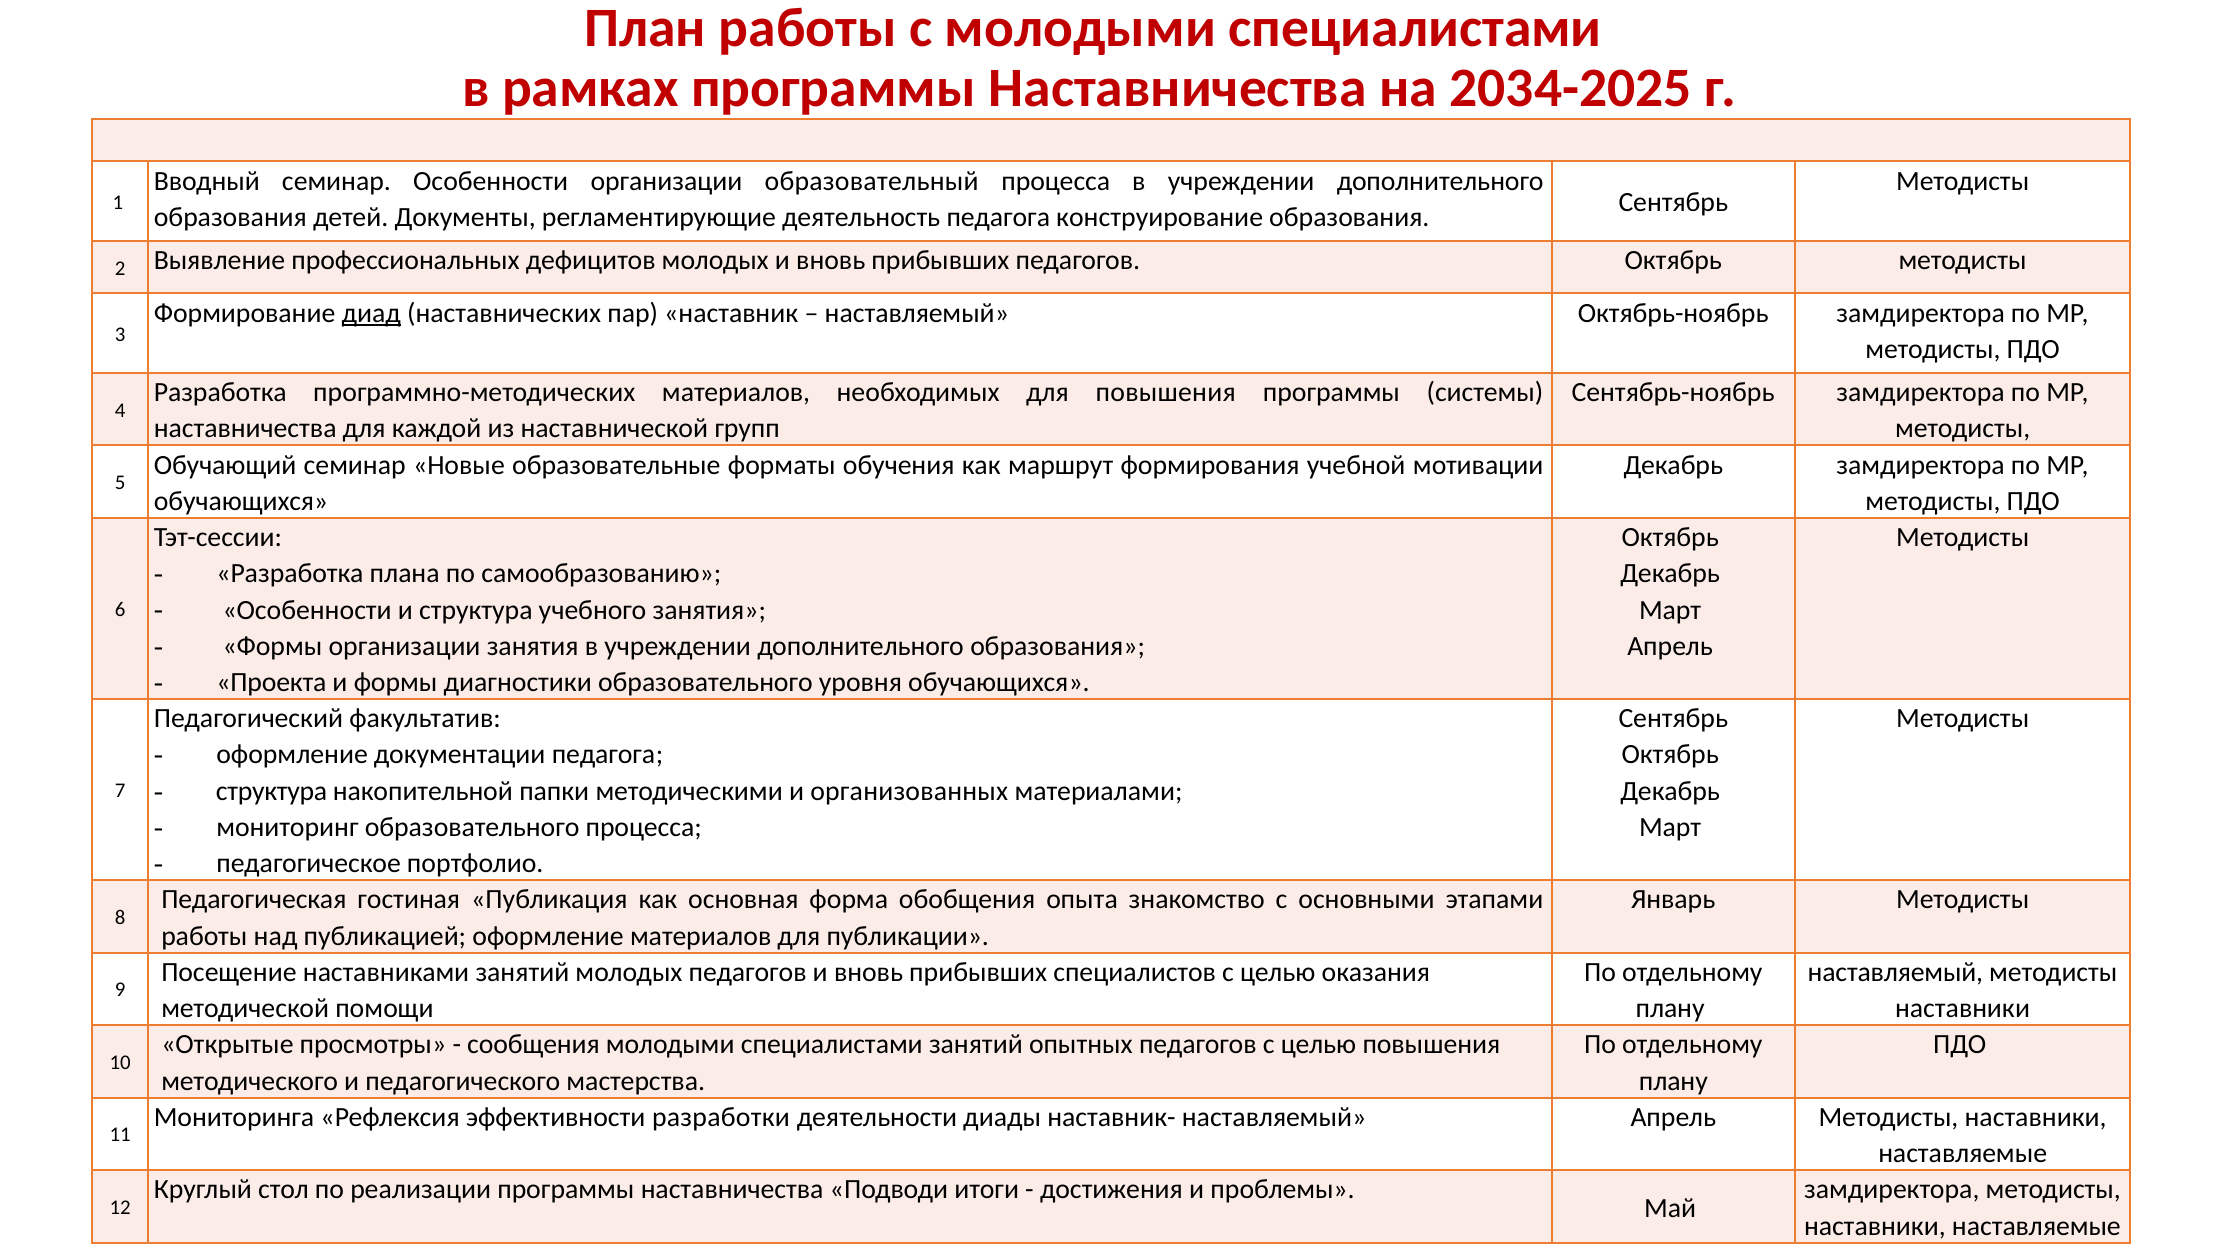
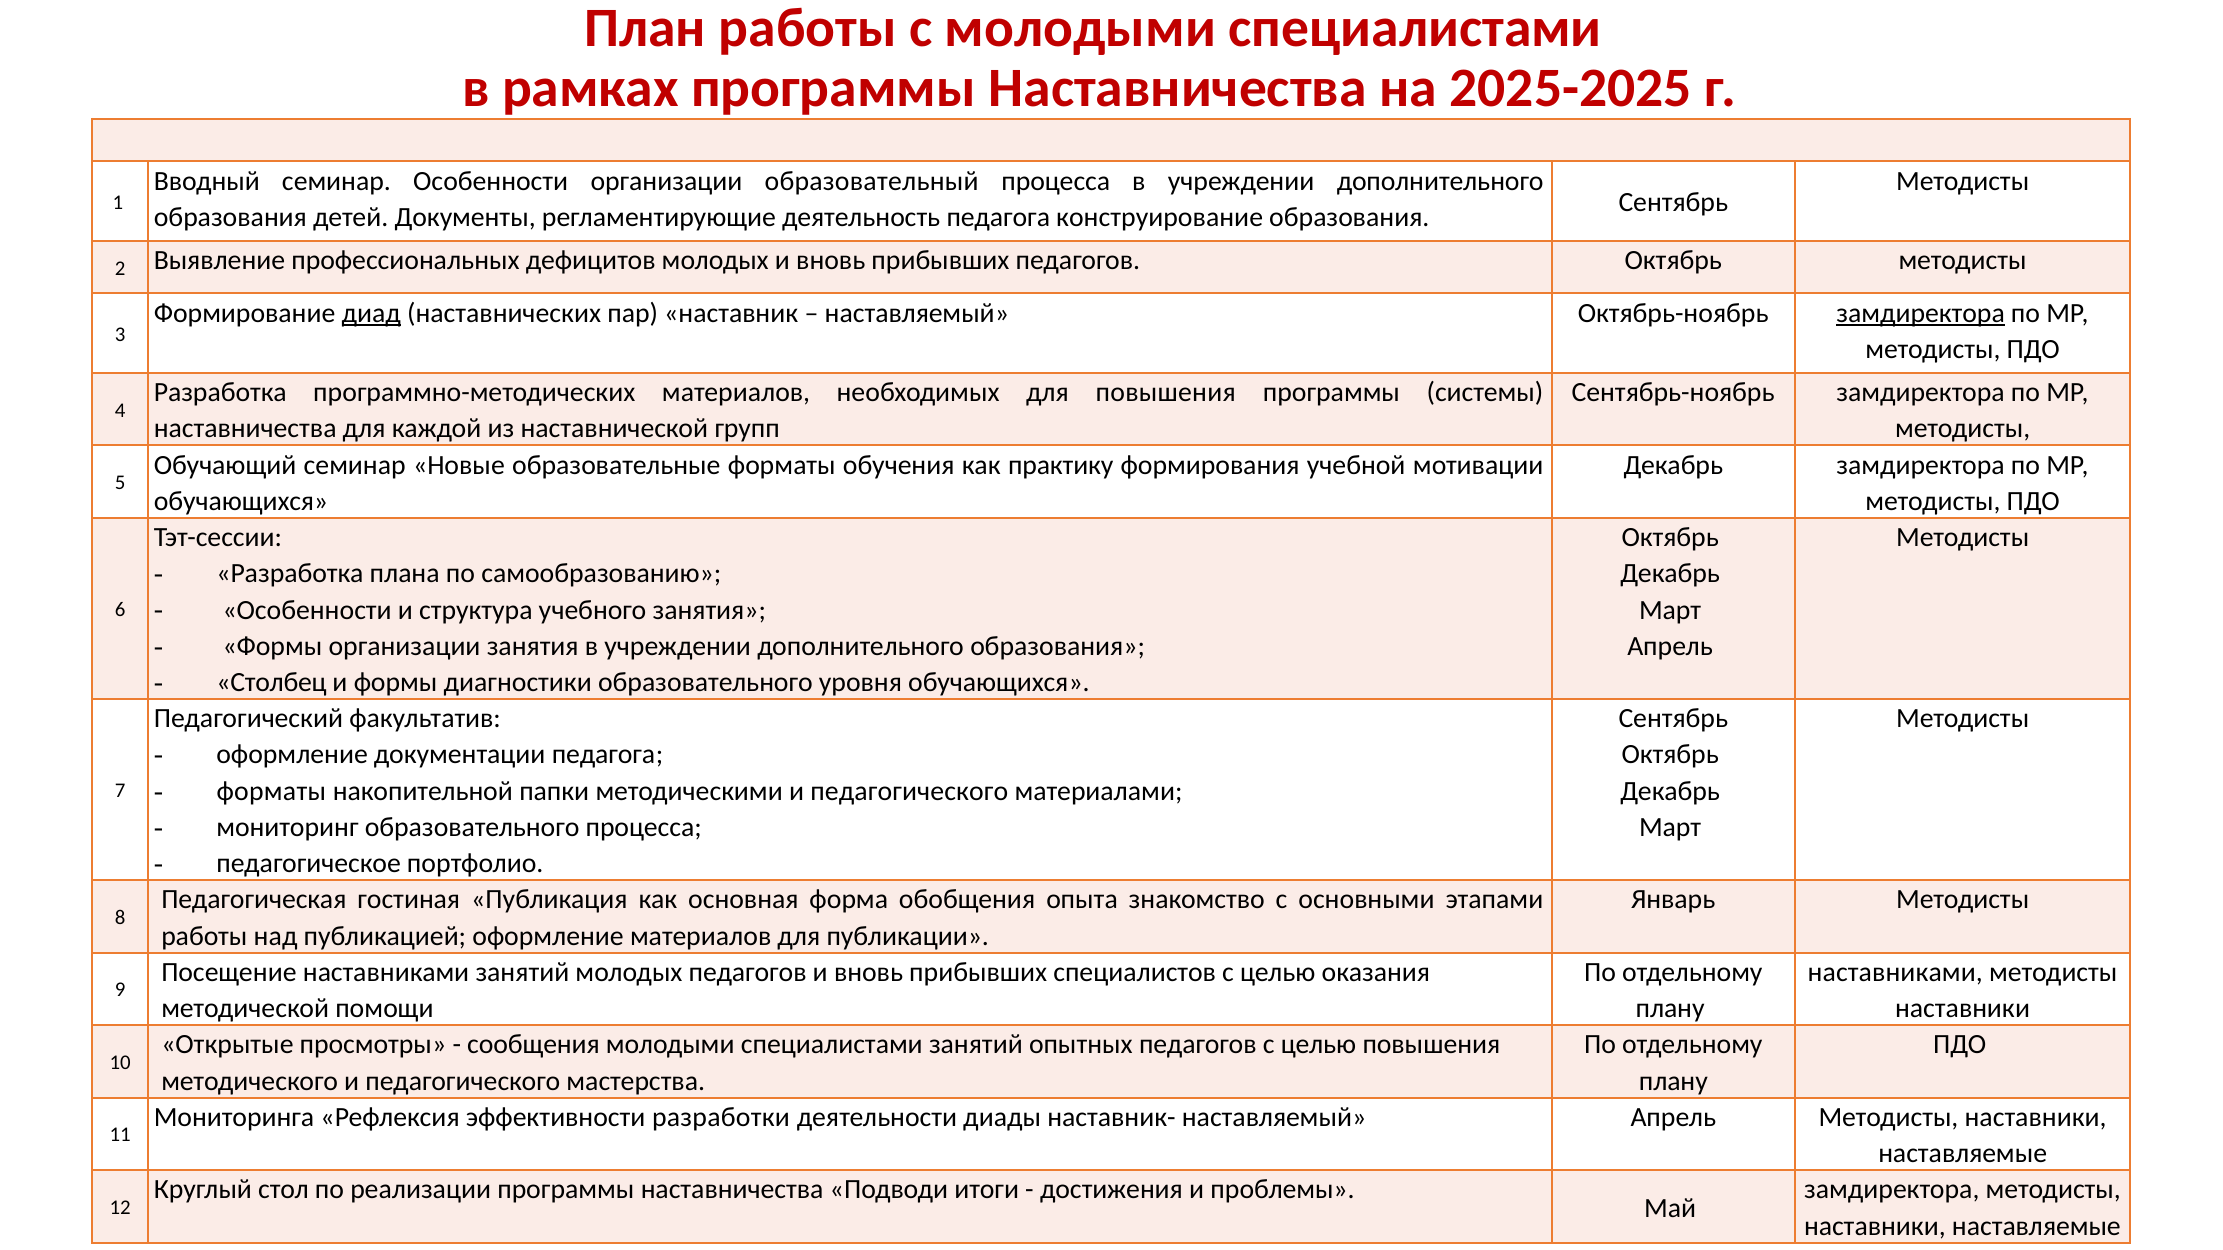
2034-2025: 2034-2025 -> 2025-2025 (1571, 88)
замдиректора underline: none -> present (1921, 313)
маршрут: маршрут -> практику (1061, 465)
Проекта: Проекта -> Столбец (271, 683)
структура: структура -> форматы (271, 791)
методическими и организованных: организованных -> педагогического (909, 791)
наставляемый: наставляемый -> наставниками (1895, 973)
